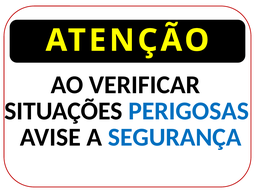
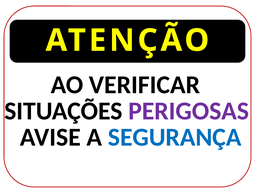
PERIGOSAS colour: blue -> purple (189, 111)
